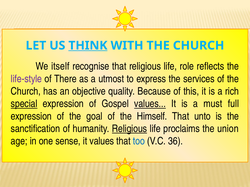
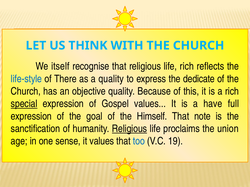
THINK underline: present -> none (88, 46)
life role: role -> rich (187, 67)
life-style colour: purple -> blue (26, 79)
a utmost: utmost -> quality (111, 79)
services: services -> dedicate (199, 79)
values underline: present -> none (150, 104)
must: must -> have (213, 104)
unto: unto -> note (203, 117)
36: 36 -> 19 (175, 142)
